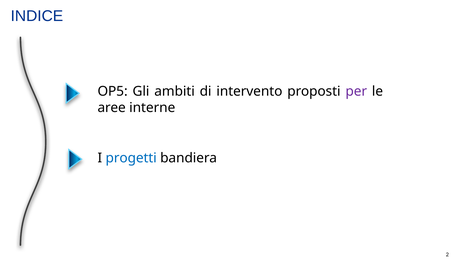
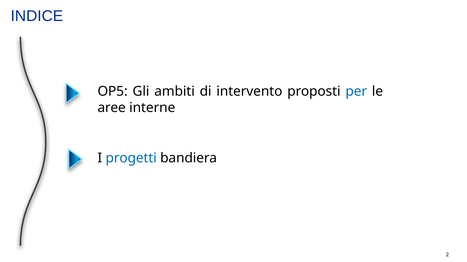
per colour: purple -> blue (356, 91)
